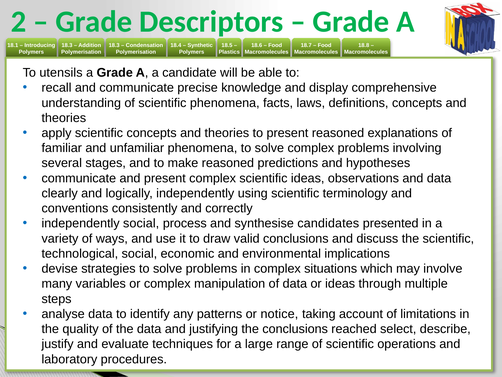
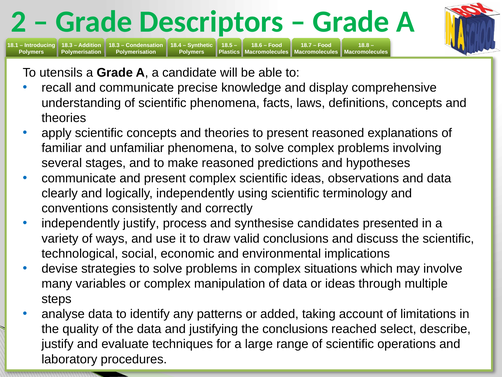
independently social: social -> justify (141, 223)
notice: notice -> added (279, 314)
